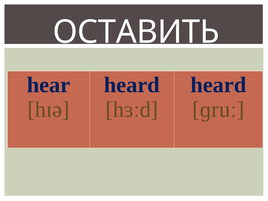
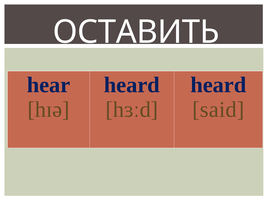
ɡruː: ɡruː -> said (218, 110)
